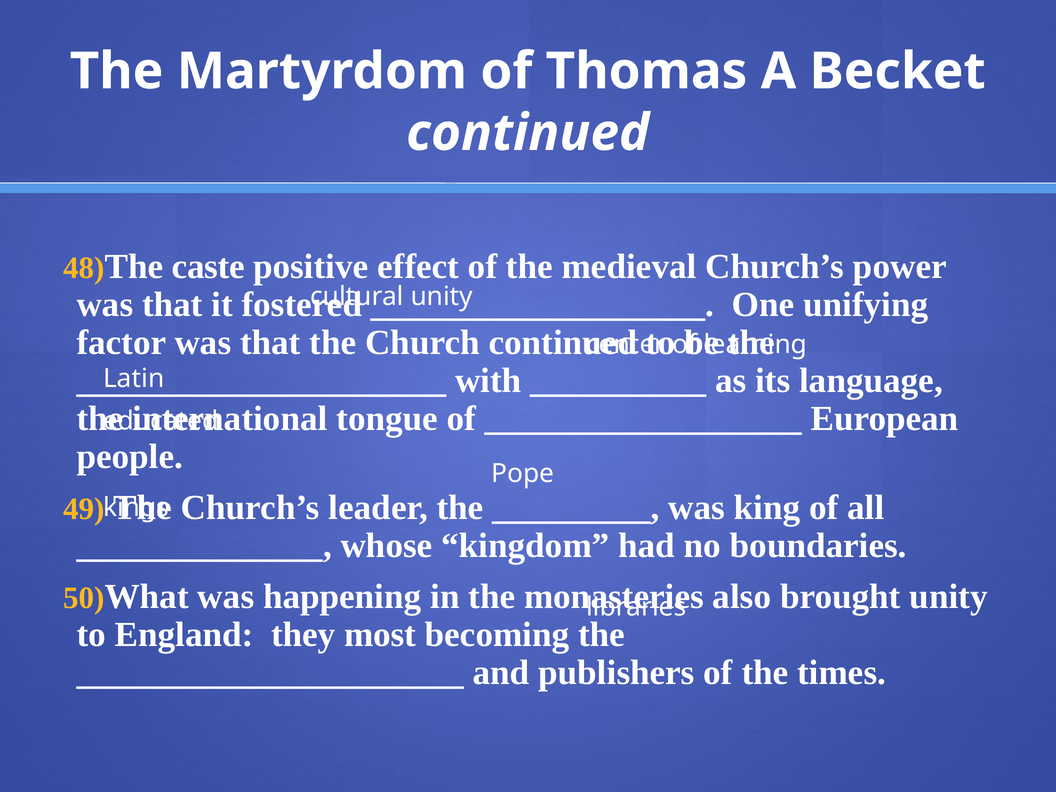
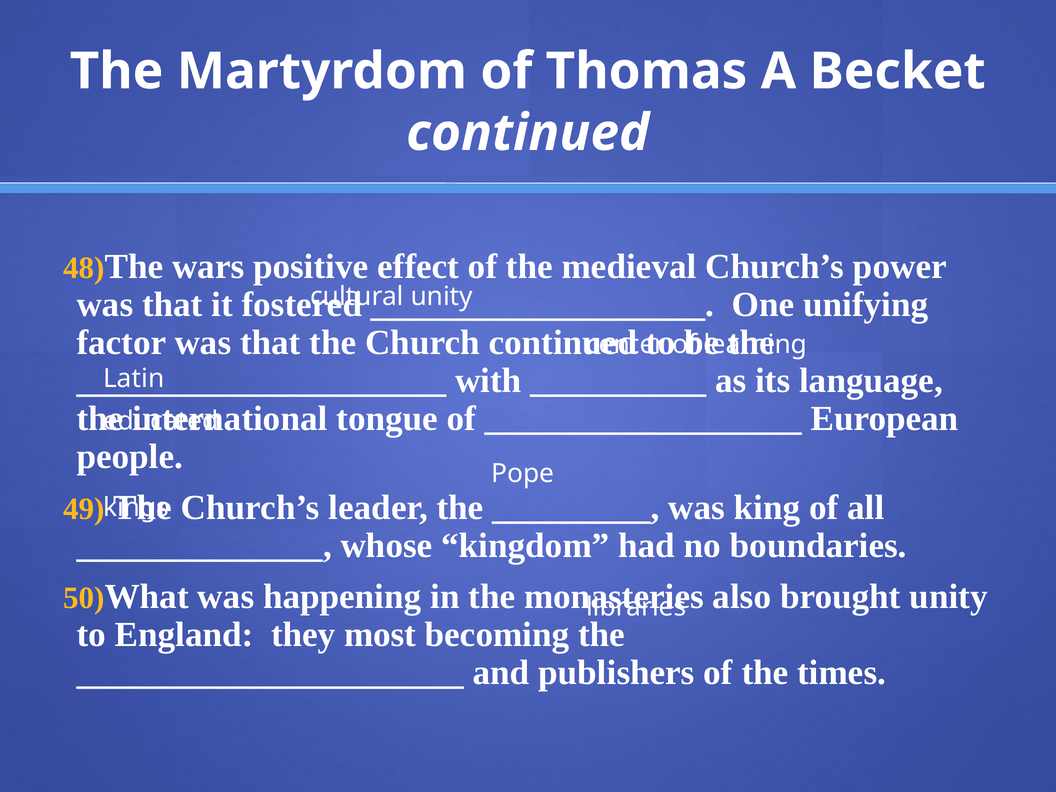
caste: caste -> wars (208, 266)
